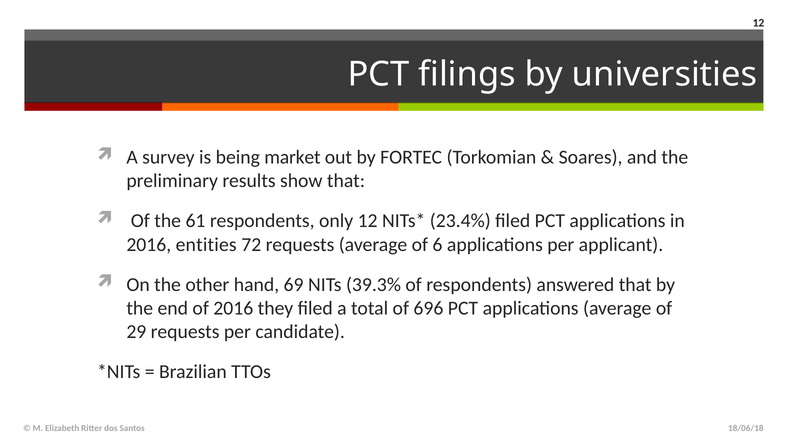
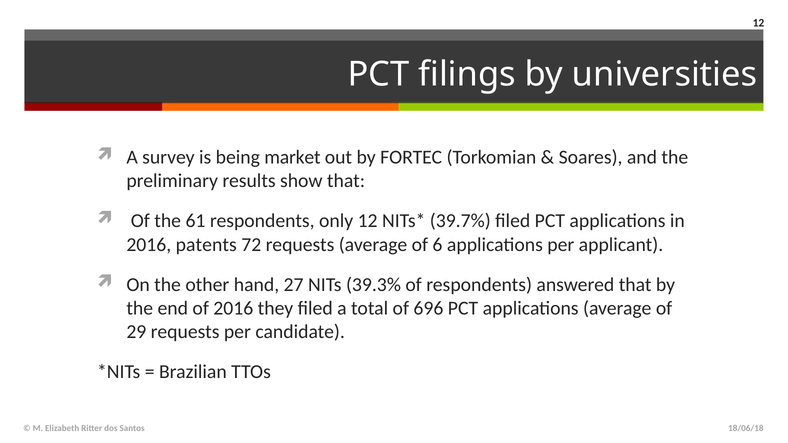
23.4%: 23.4% -> 39.7% (460, 221)
entities: entities -> patents (206, 245)
69: 69 -> 27 (294, 285)
